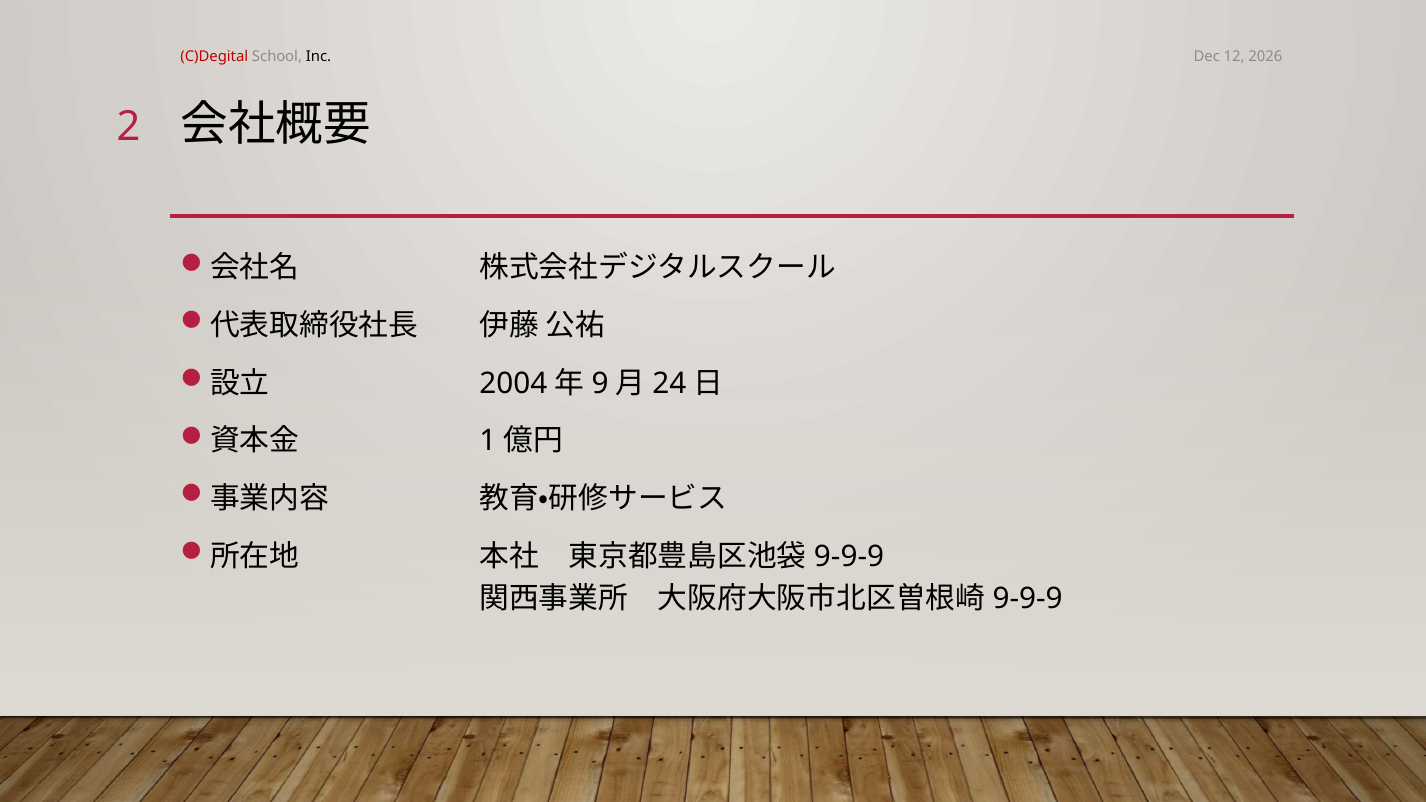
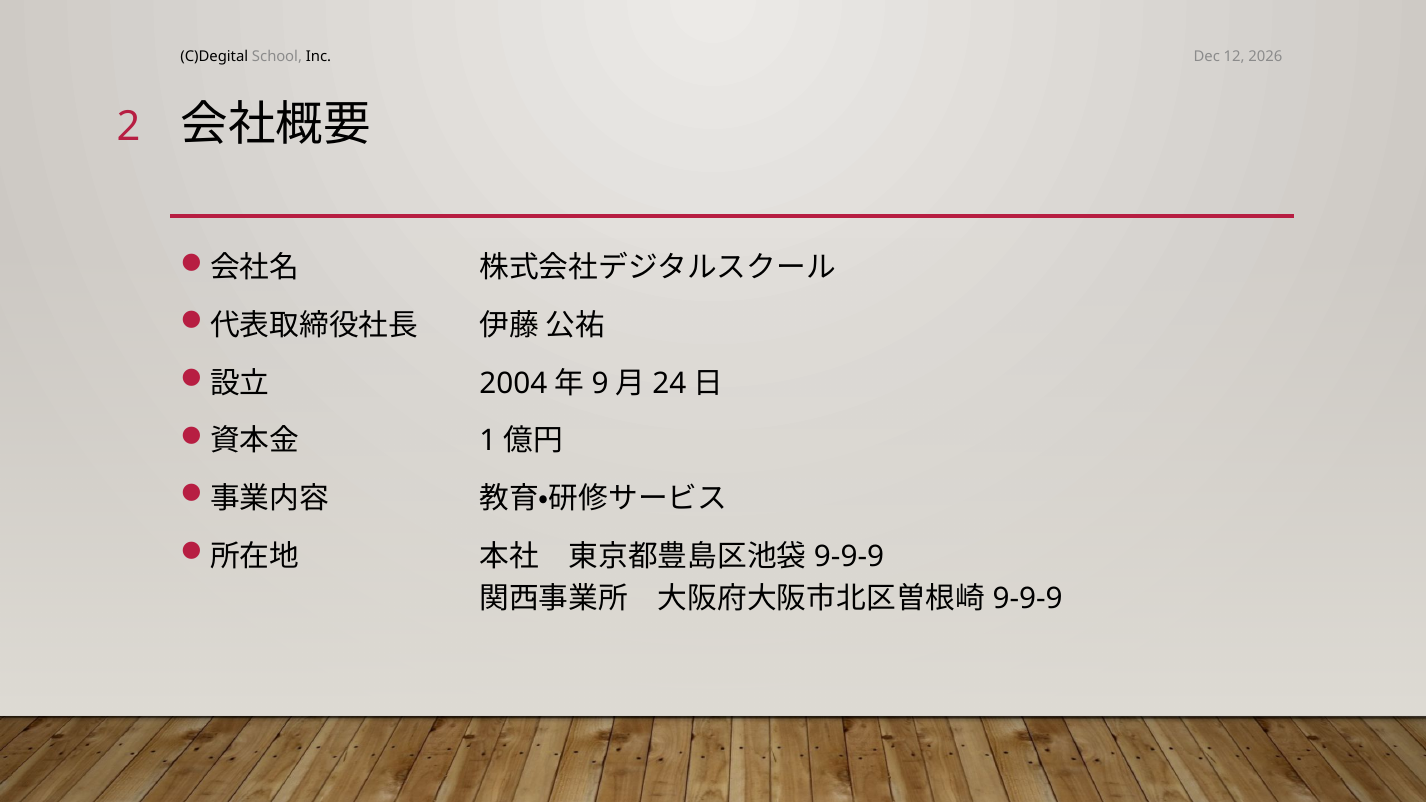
C)Degital colour: red -> black (214, 56)
